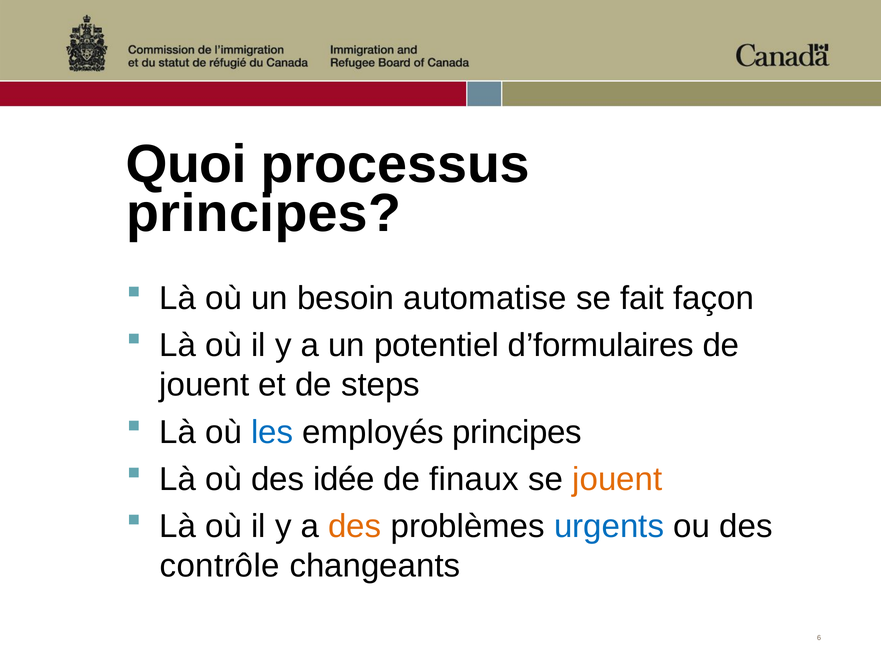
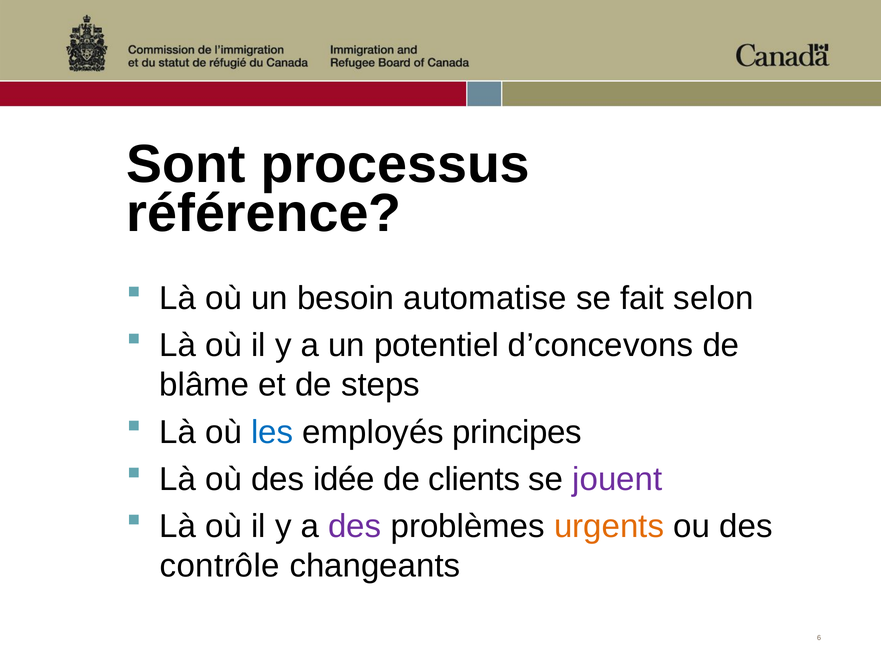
Quoi: Quoi -> Sont (186, 164)
principes: principes -> référence (264, 213)
façon: façon -> selon (714, 298)
d’formulaires: d’formulaires -> d’concevons (601, 345)
jouent: jouent -> blâme (204, 385)
finaux: finaux -> clients (474, 479)
jouent colour: orange -> purple (617, 479)
des colour: orange -> purple (355, 526)
urgents colour: blue -> orange (609, 526)
